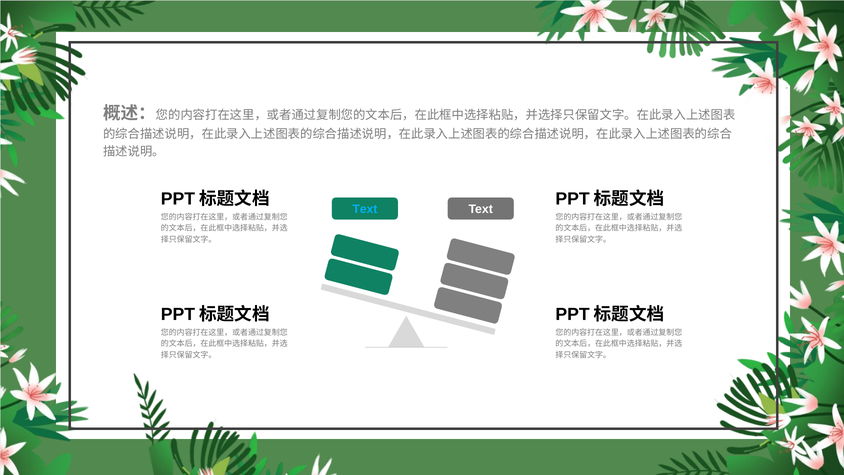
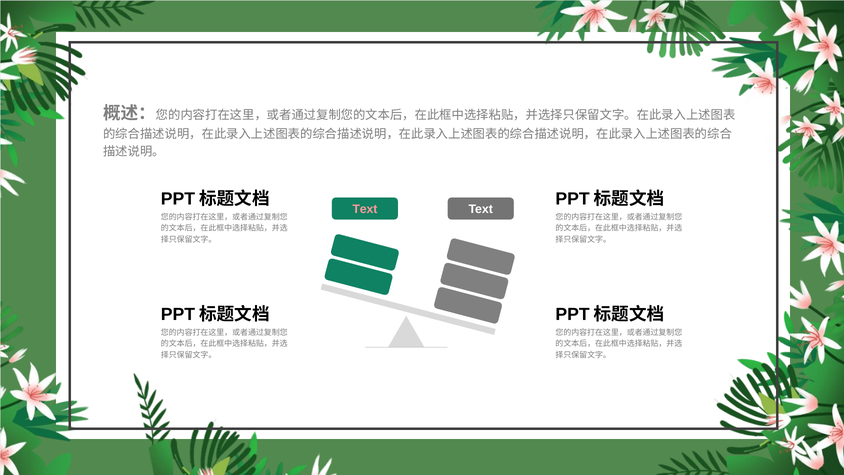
Text colour: light blue -> pink (365, 209)
